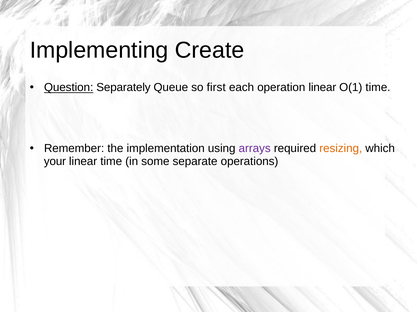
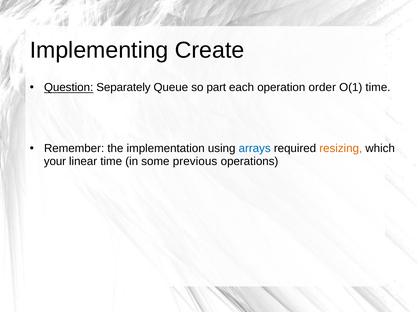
first: first -> part (216, 88)
operation linear: linear -> order (322, 88)
arrays colour: purple -> blue (255, 149)
separate: separate -> previous (195, 162)
